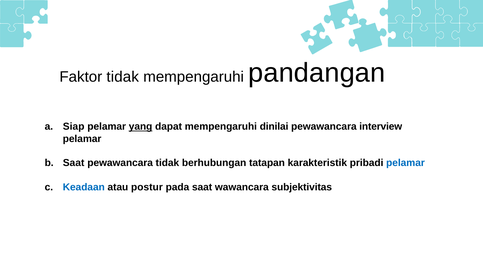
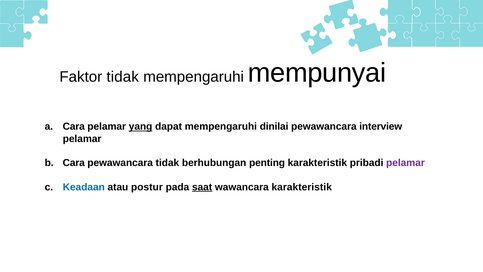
pandangan: pandangan -> mempunyai (317, 73)
Siap: Siap -> Cara (74, 126)
Saat: Saat -> Cara (74, 163)
tatapan: tatapan -> penting (267, 163)
pelamar colour: blue -> purple (405, 163)
saat underline: none -> present (202, 187)
wawancara subjektivitas: subjektivitas -> karakteristik (302, 187)
